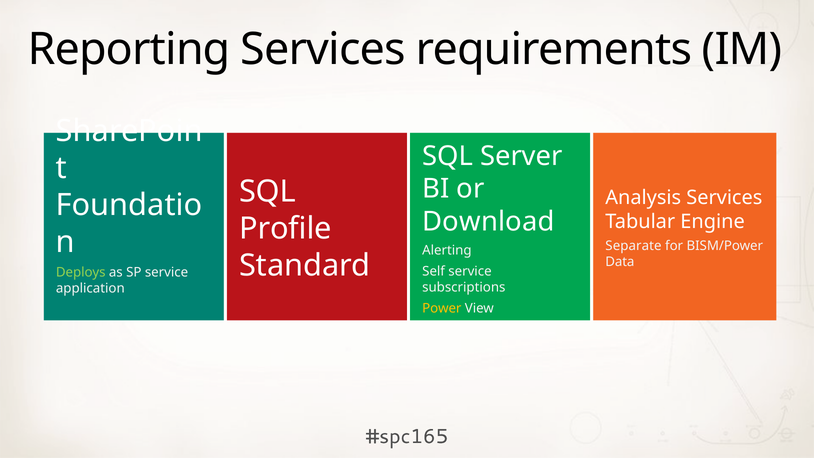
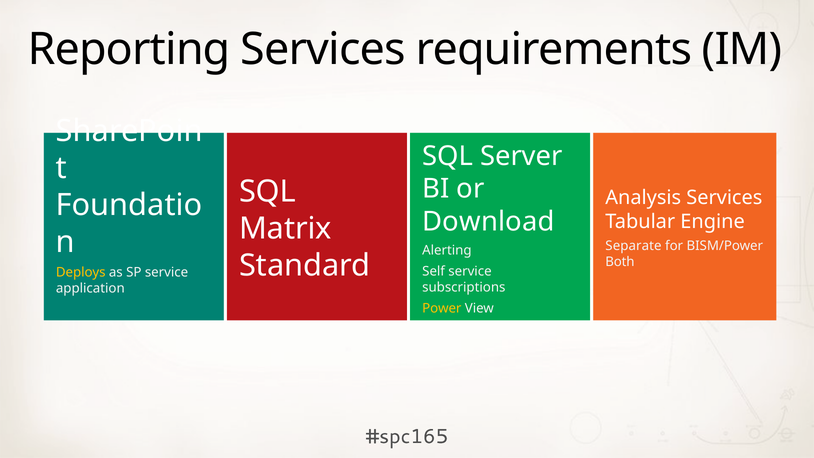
Profile: Profile -> Matrix (285, 229)
Data: Data -> Both (620, 262)
Deploys colour: light green -> yellow (81, 272)
